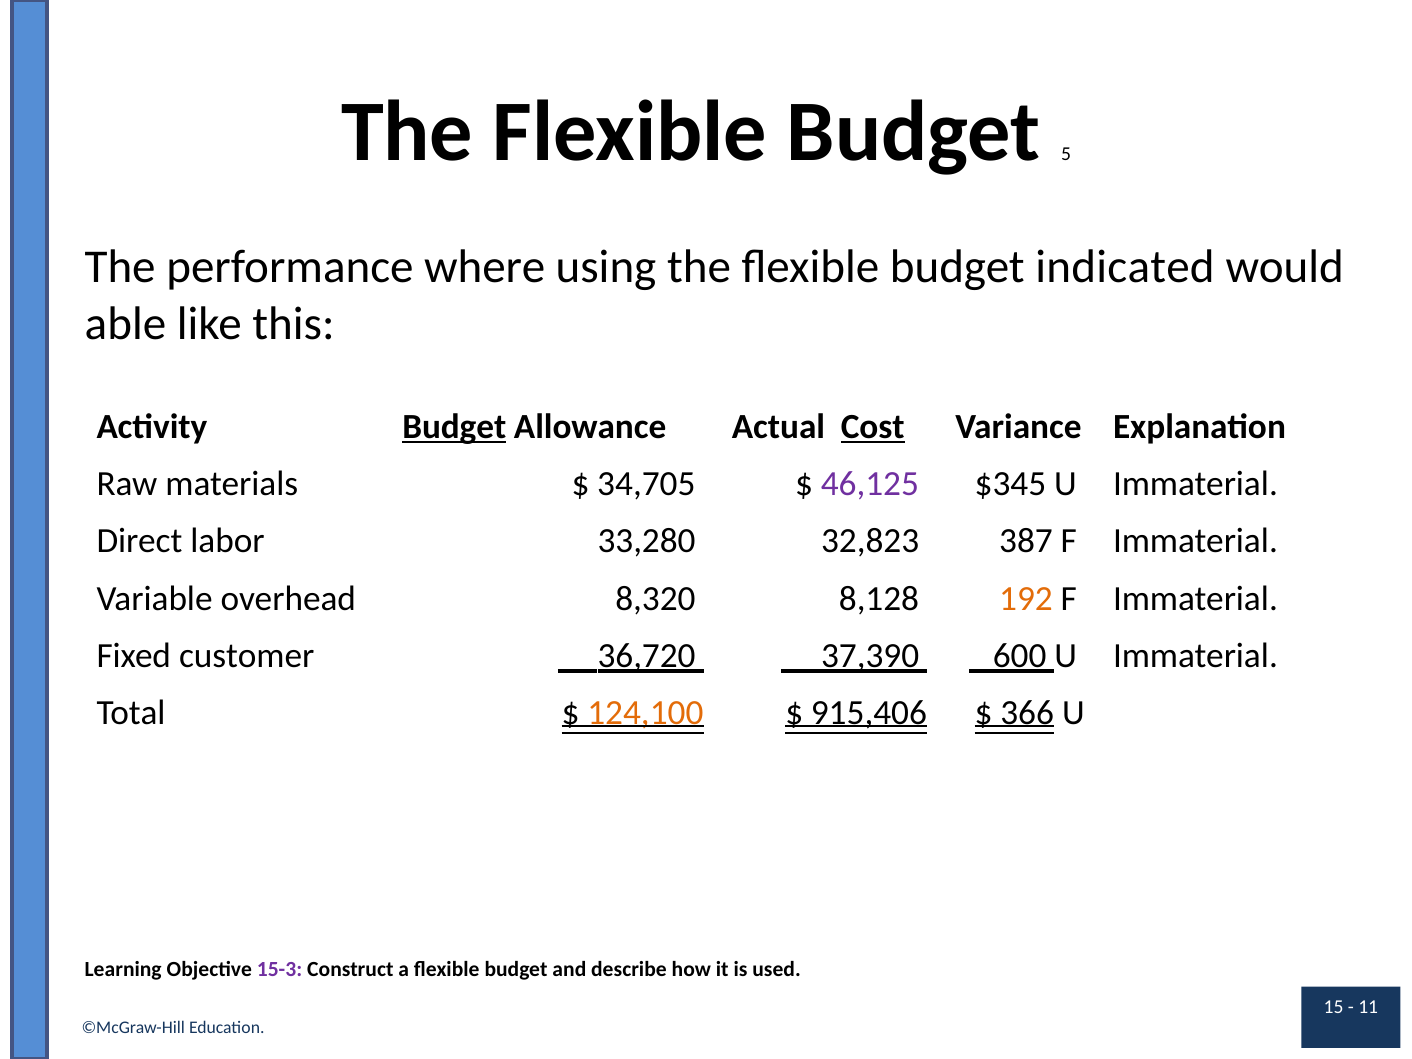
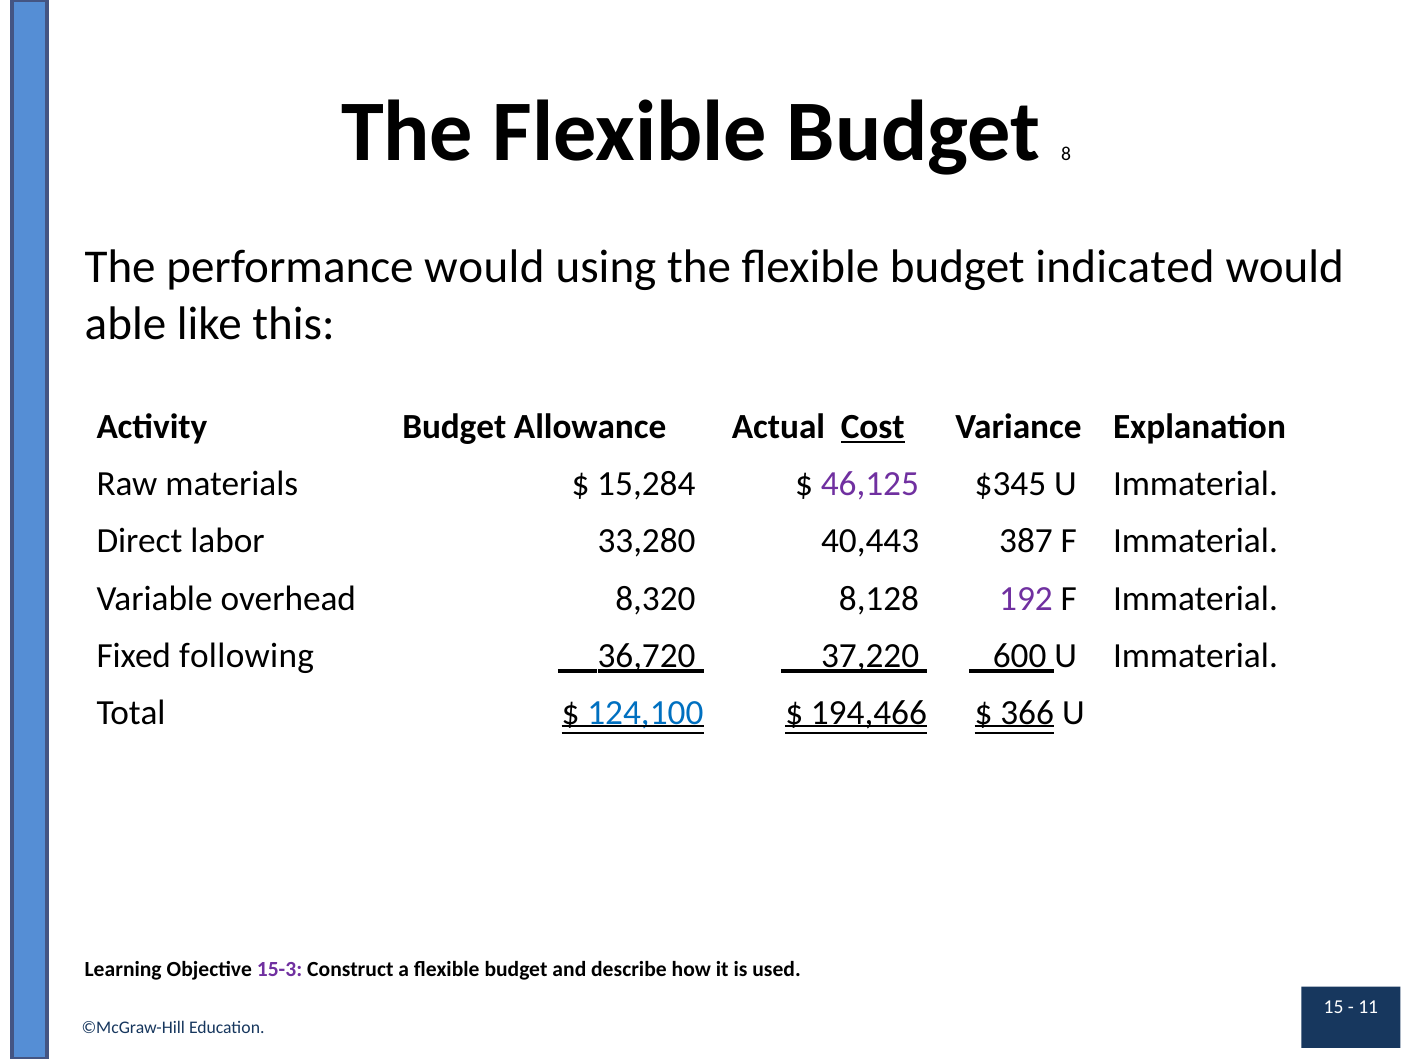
5: 5 -> 8 (1066, 154)
performance where: where -> would (484, 267)
Budget underline: present -> none (454, 427)
34,705: 34,705 -> 15,284 (646, 484)
32,823: 32,823 -> 40,443 (870, 541)
192 colour: orange -> purple (1026, 599)
customer: customer -> following (247, 656)
37,390: 37,390 -> 37,220 (870, 656)
124,100 colour: orange -> blue (645, 713)
915,406: 915,406 -> 194,466 (869, 713)
